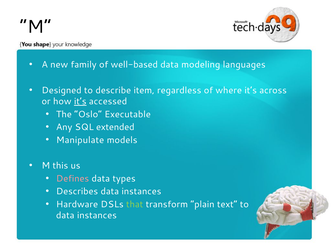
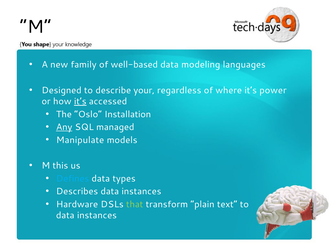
item: item -> your (144, 90)
across: across -> power (273, 90)
Executable: Executable -> Installation (128, 114)
Any underline: none -> present (64, 127)
extended: extended -> managed (115, 127)
Defines colour: pink -> light blue (73, 179)
